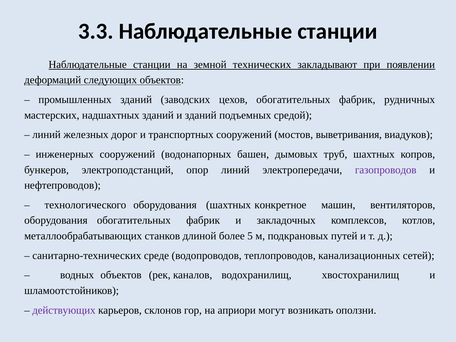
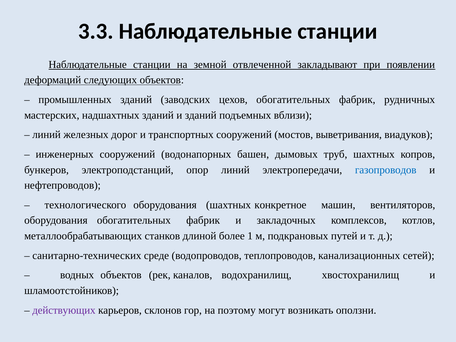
технических: технических -> отвлеченной (262, 65)
средой: средой -> вблизи (293, 115)
газопроводов colour: purple -> blue (386, 170)
5: 5 -> 1 (250, 236)
априори: априори -> поэтому (237, 310)
